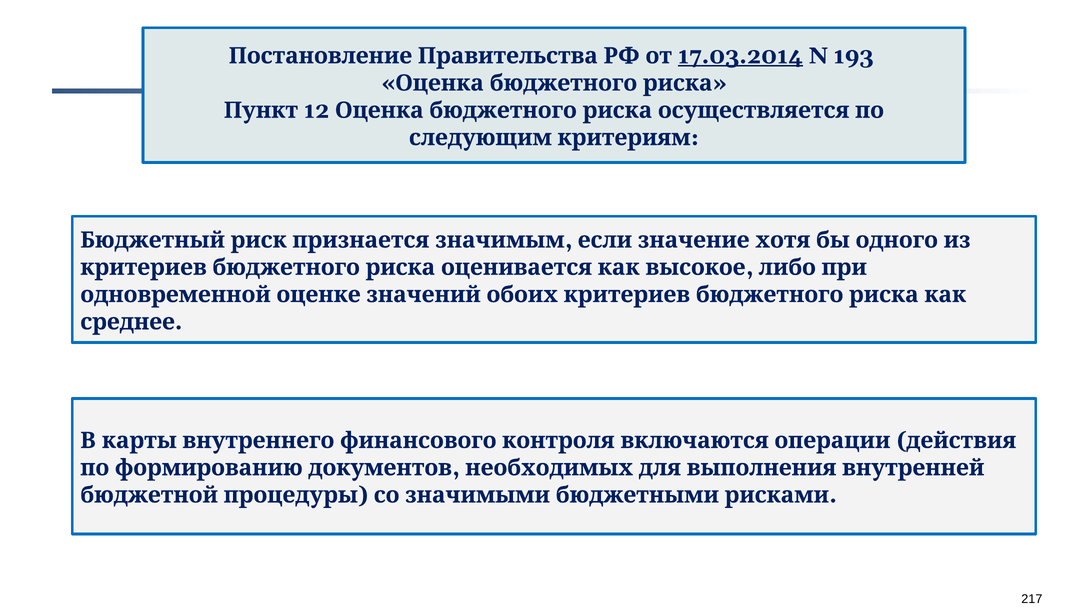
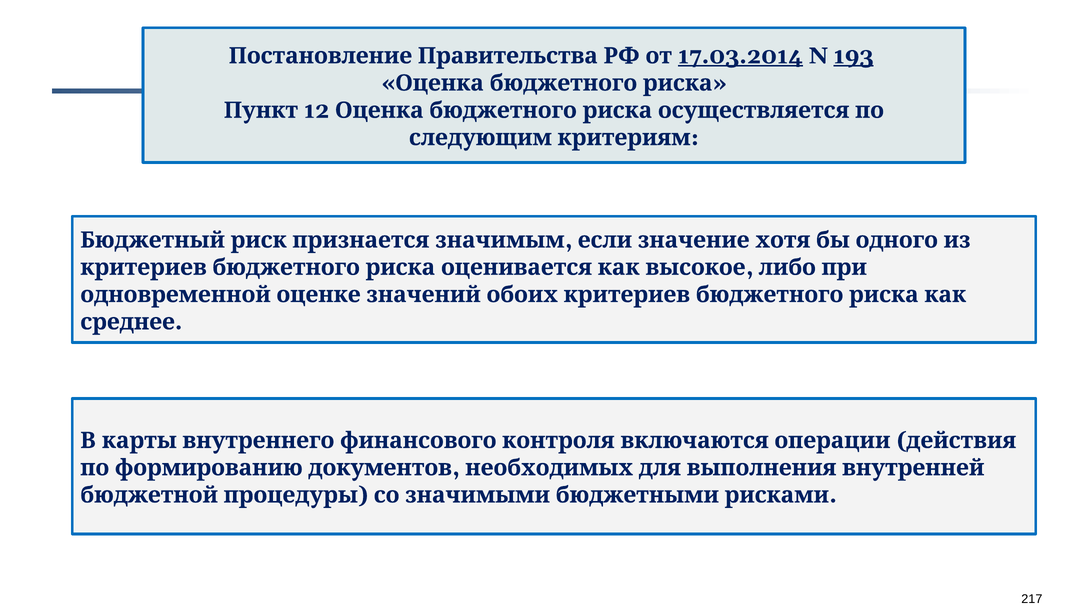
193 underline: none -> present (854, 56)
